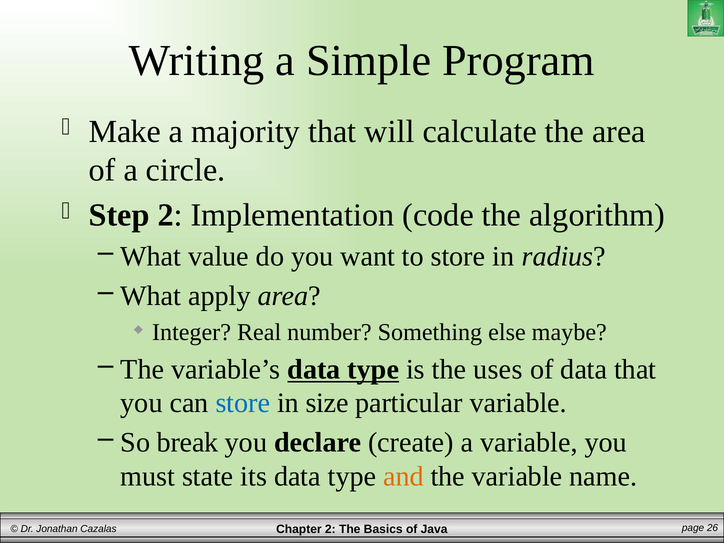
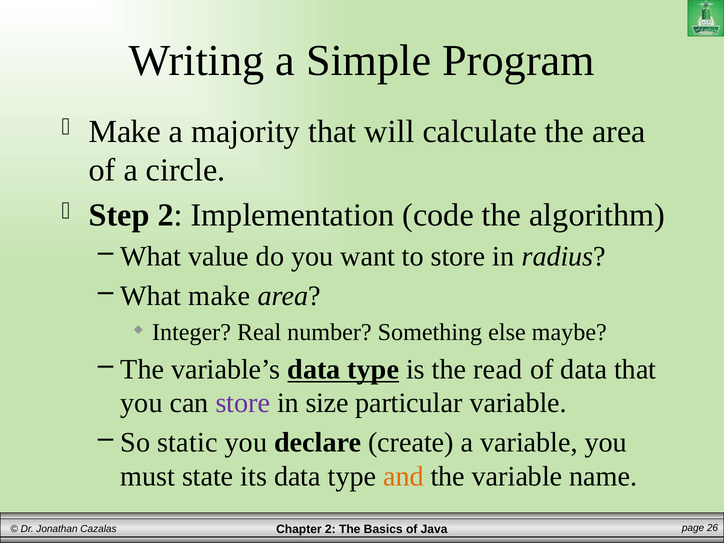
What apply: apply -> make (219, 296)
uses: uses -> read (498, 369)
store colour: blue -> purple (243, 403)
break: break -> static (187, 443)
